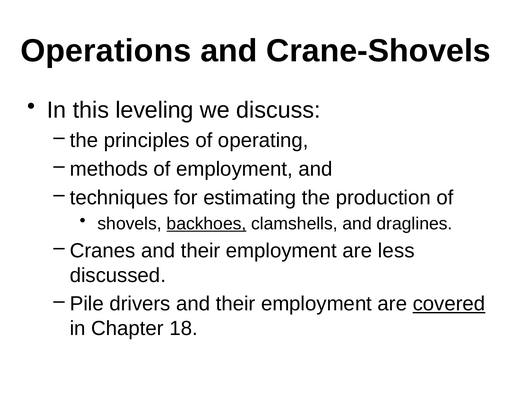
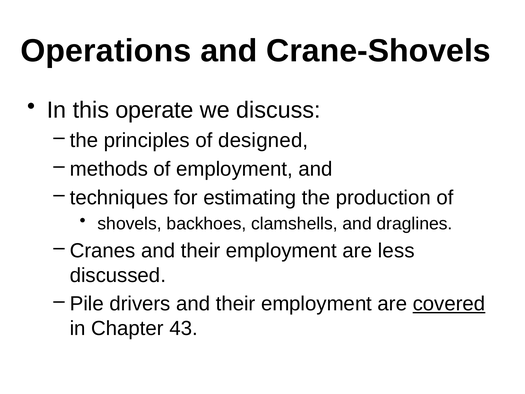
leveling: leveling -> operate (155, 110)
operating: operating -> designed (263, 140)
backhoes underline: present -> none (206, 224)
18: 18 -> 43 (184, 328)
